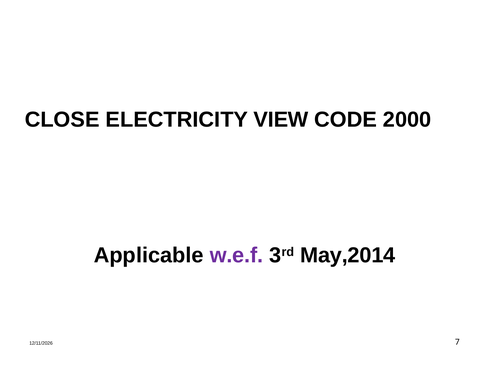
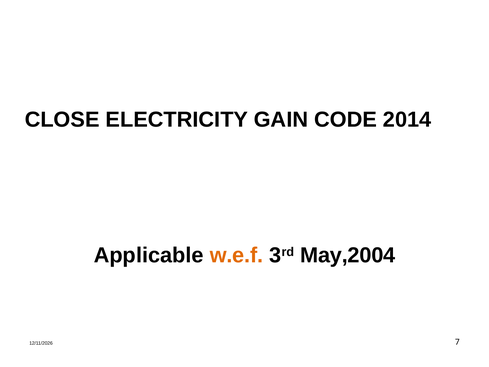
VIEW: VIEW -> GAIN (281, 120)
2000: 2000 -> 2014 (407, 120)
w.e.f colour: purple -> orange (236, 255)
May,2014: May,2014 -> May,2004 (348, 255)
